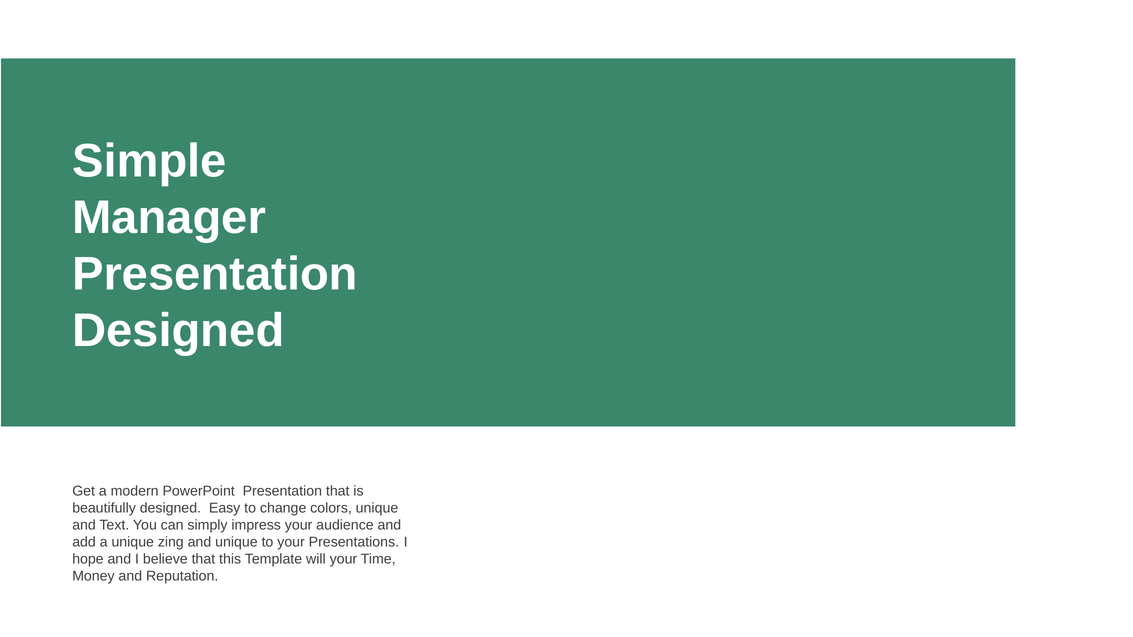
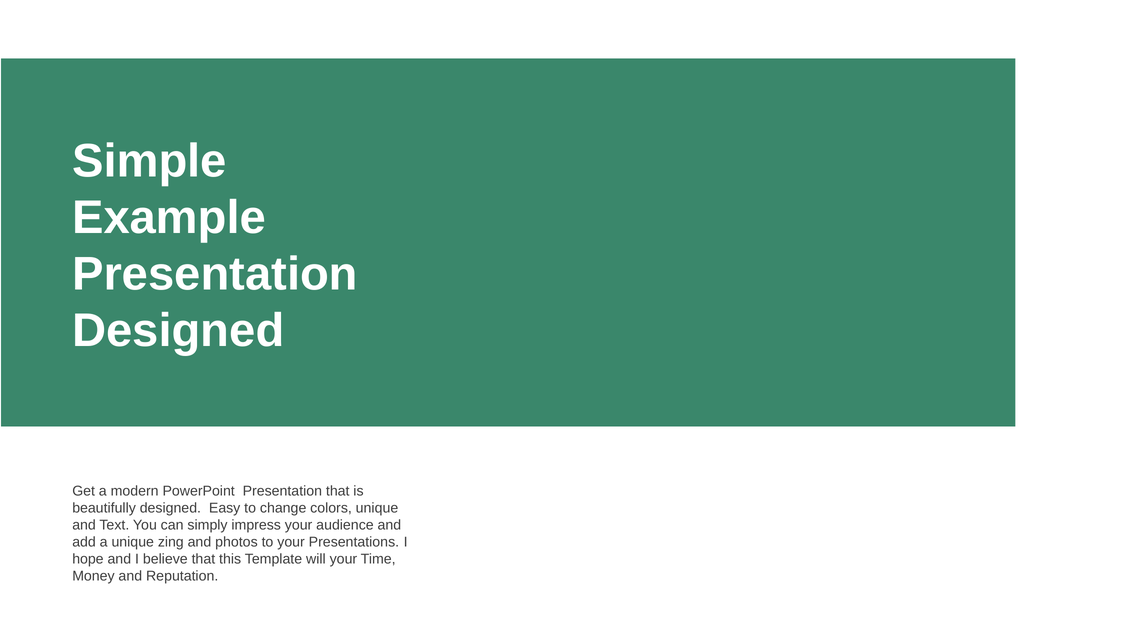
Manager: Manager -> Example (169, 218)
and unique: unique -> photos (236, 542)
